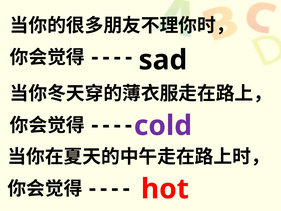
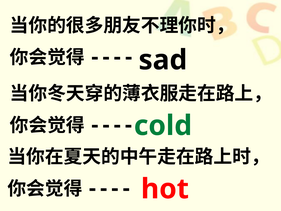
cold colour: purple -> green (163, 126)
